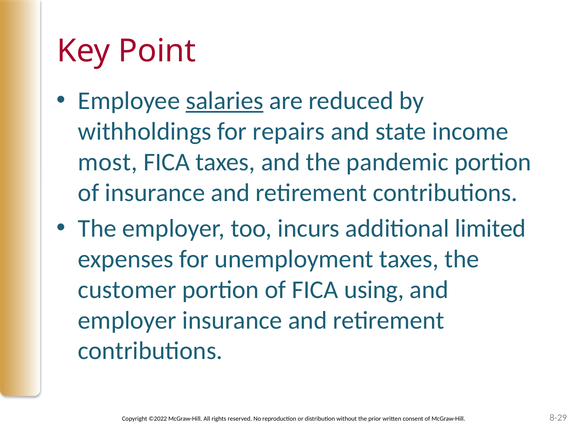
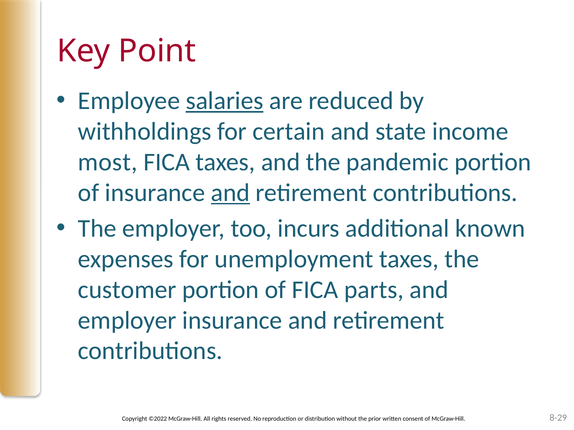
repairs: repairs -> certain (289, 132)
and underline: none -> present (230, 193)
limited: limited -> known (490, 229)
using: using -> parts (374, 290)
